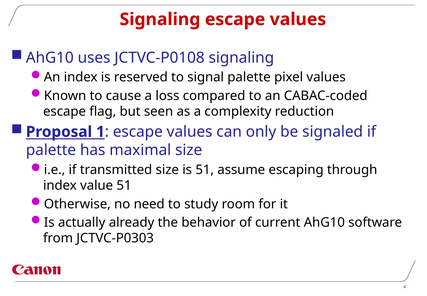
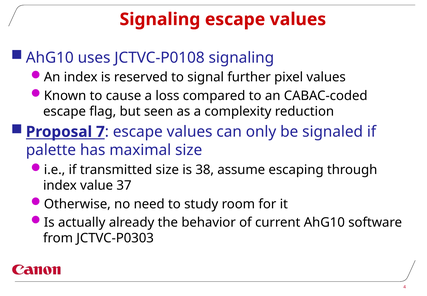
signal palette: palette -> further (249, 77)
1: 1 -> 7 (100, 132)
is 51: 51 -> 38 (205, 170)
value 51: 51 -> 37 (124, 185)
